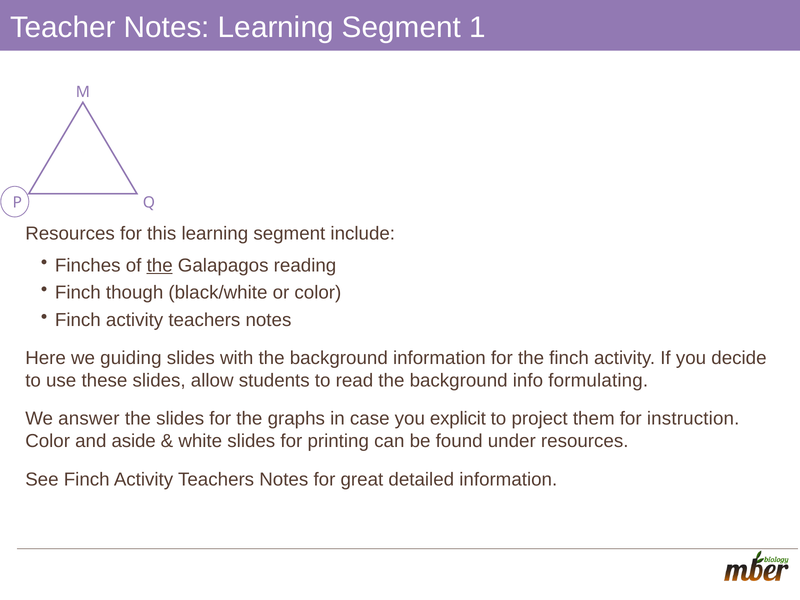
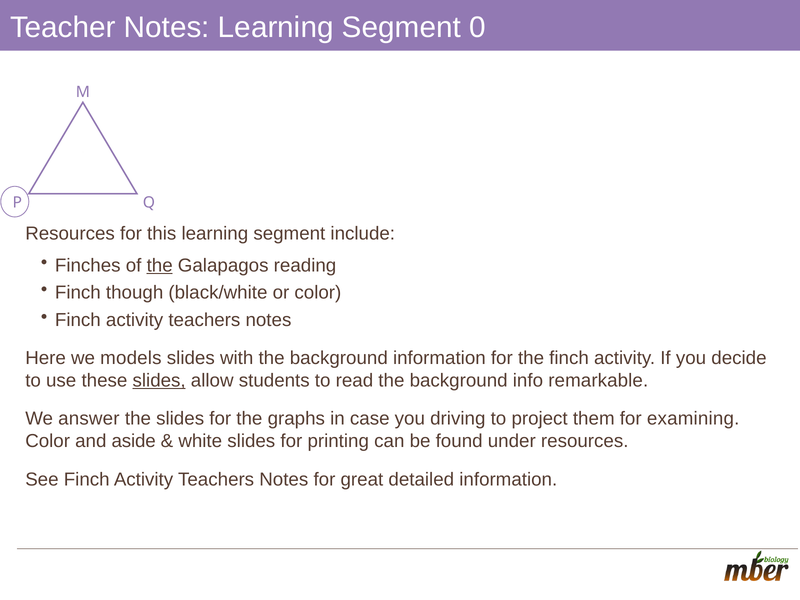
1: 1 -> 0 (477, 28)
guiding: guiding -> models (131, 358)
slides underline: none -> present (159, 381)
formulating: formulating -> remarkable (598, 381)
explicit: explicit -> driving (458, 419)
instruction: instruction -> examining (693, 419)
